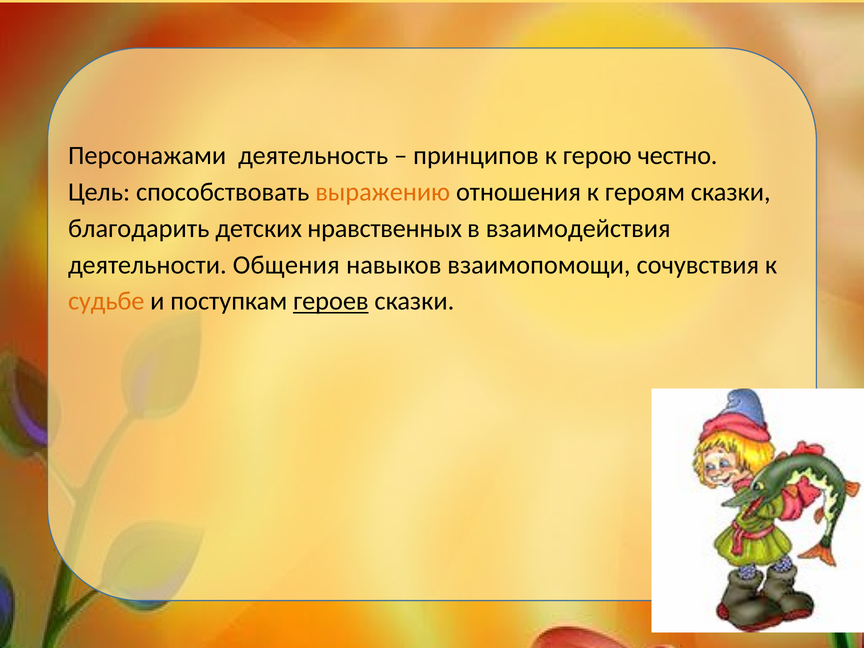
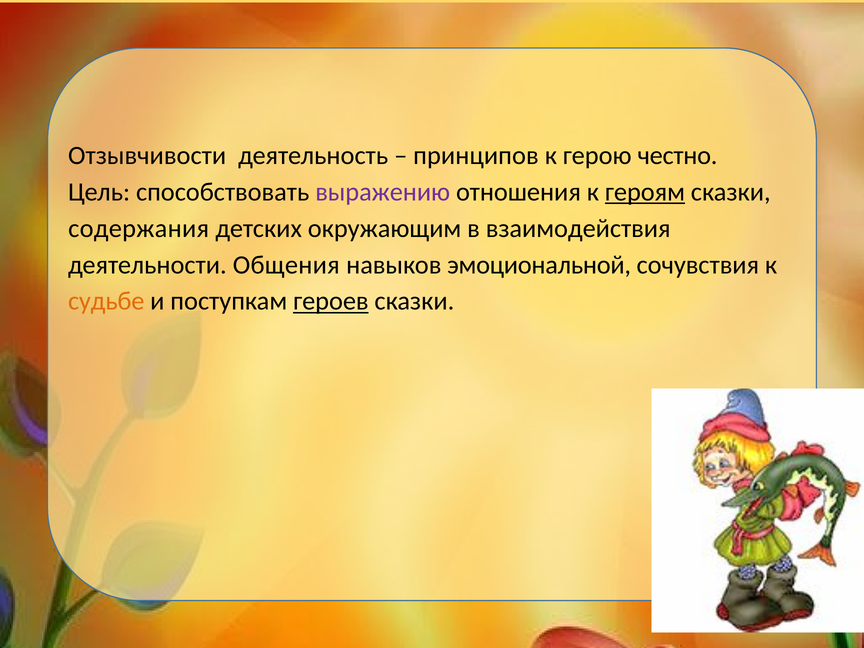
Персонажами: Персонажами -> Отзывчивости (147, 156)
выражению colour: orange -> purple (383, 192)
героям underline: none -> present (645, 192)
благодарить: благодарить -> содержания (139, 228)
нравственных: нравственных -> окружающим (385, 228)
взаимопомощи: взаимопомощи -> эмоциональной (539, 265)
